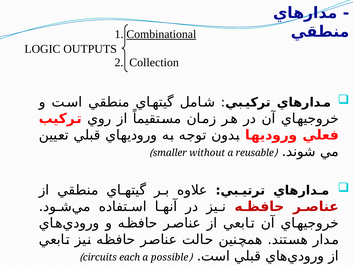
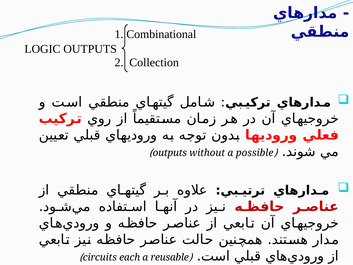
Combinational underline: present -> none (161, 34)
smaller: smaller -> outputs (170, 153)
reusable: reusable -> possible (255, 153)
possible: possible -> reusable (170, 257)
